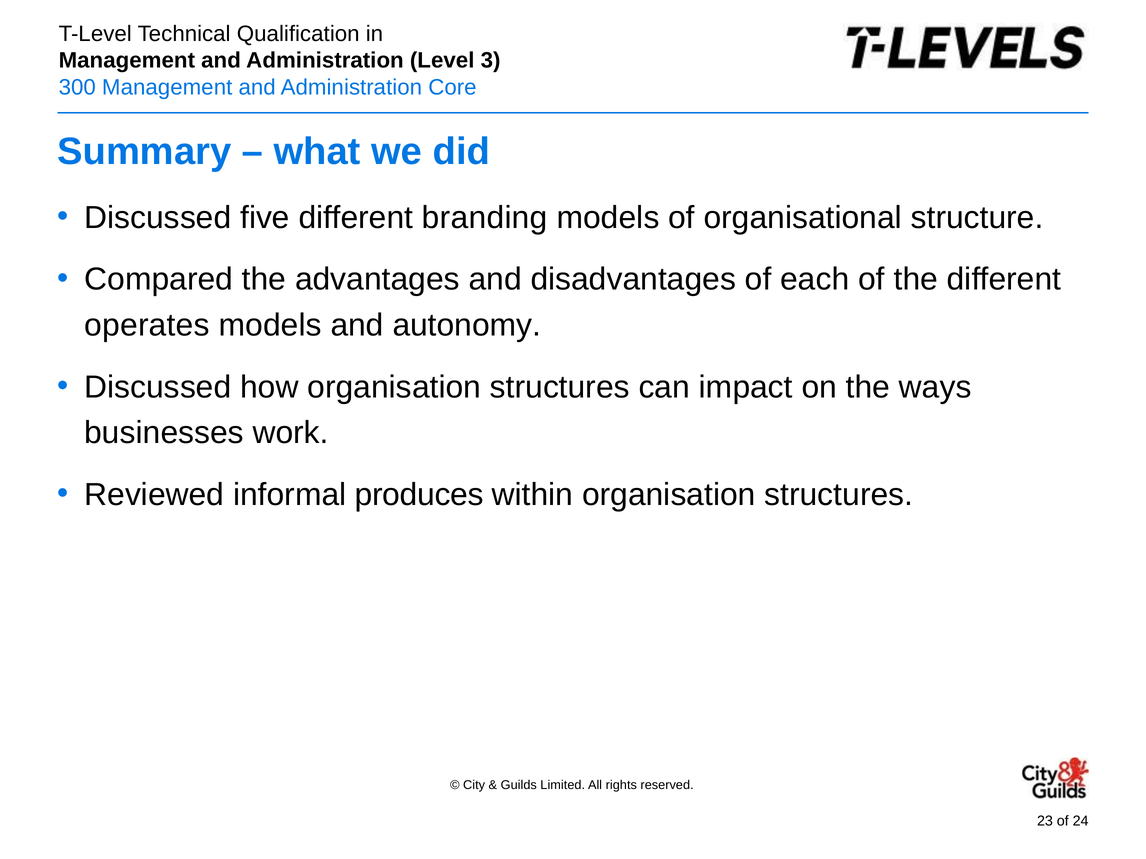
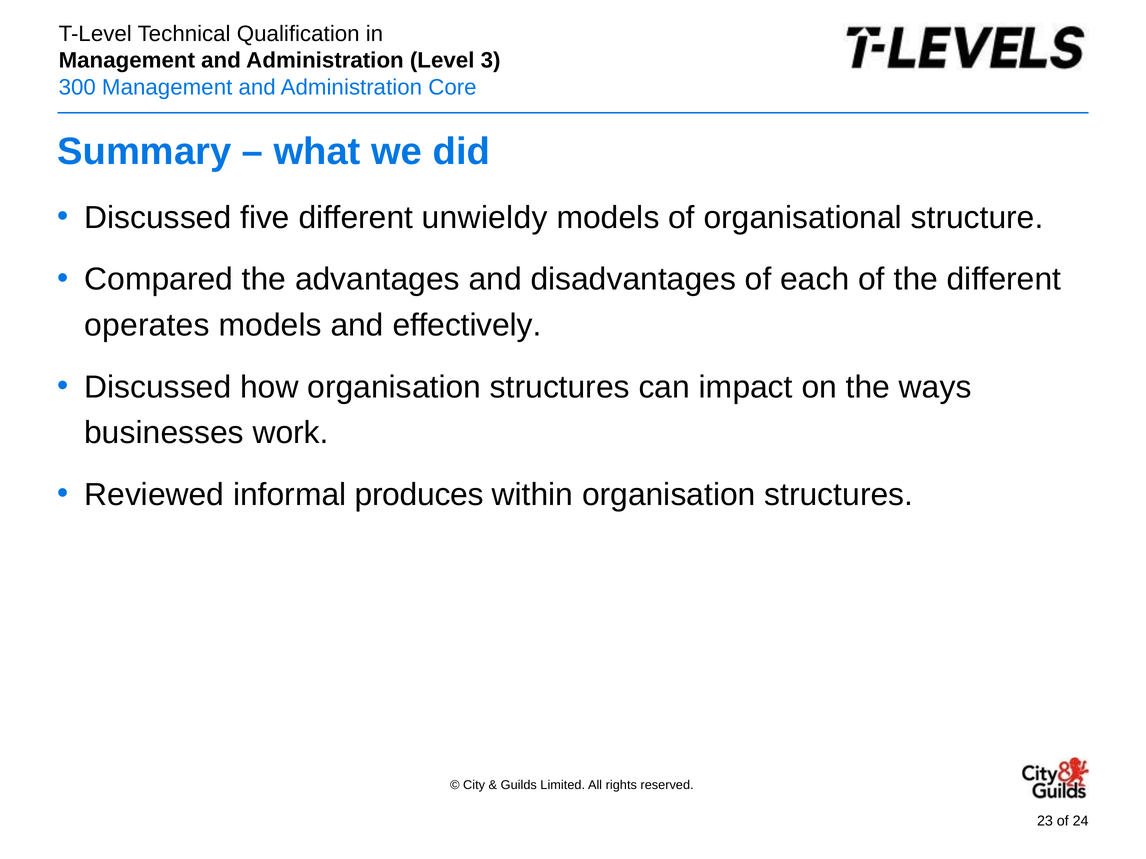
branding: branding -> unwieldy (485, 218)
autonomy: autonomy -> effectively (467, 325)
